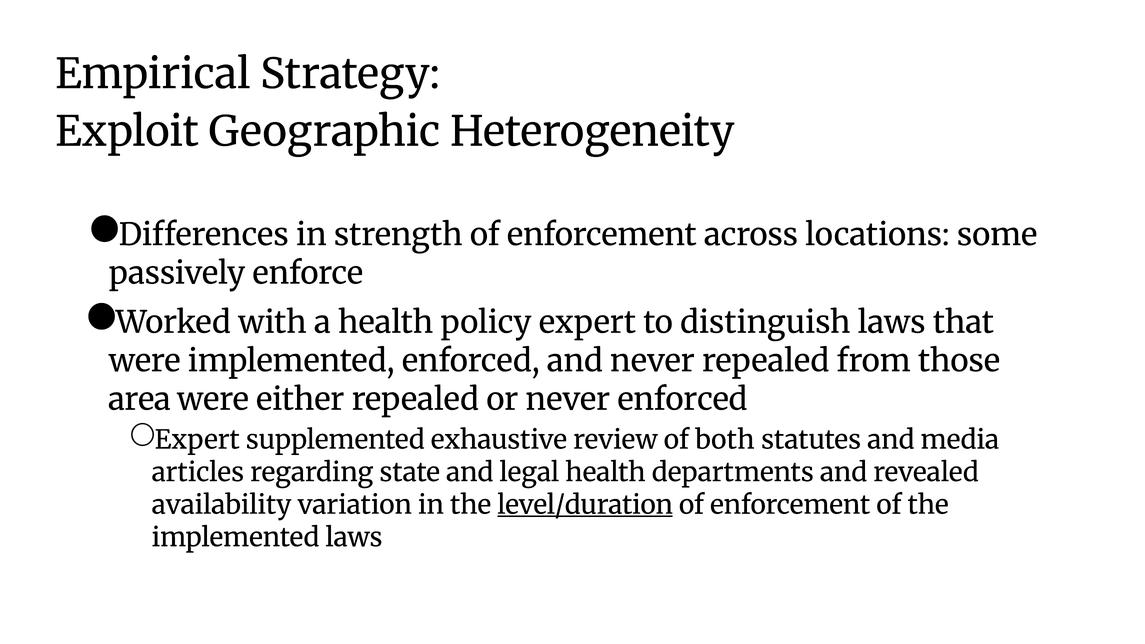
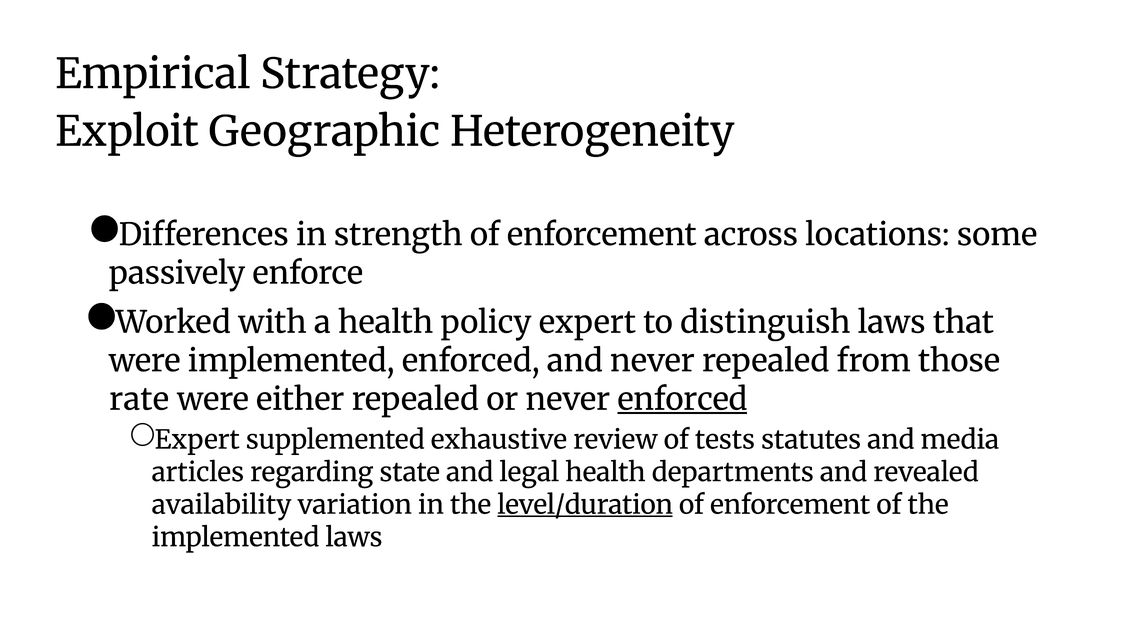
area: area -> rate (139, 400)
enforced underline: none -> present (682, 400)
both: both -> tests (725, 440)
